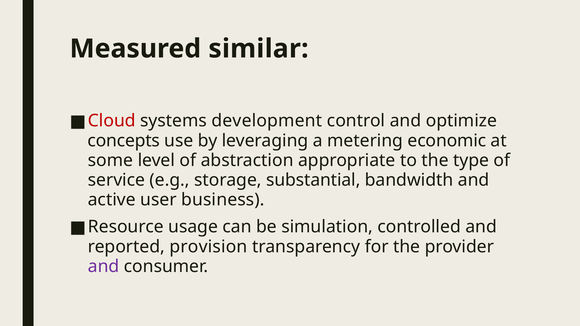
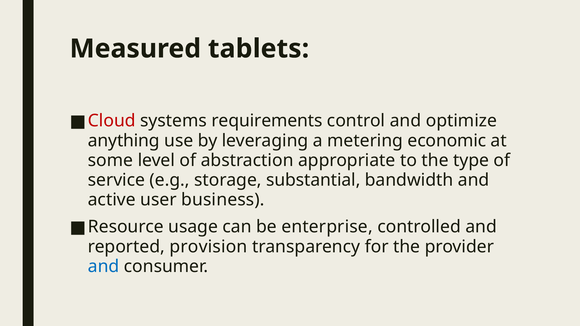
similar: similar -> tablets (259, 49)
development: development -> requirements (267, 121)
concepts: concepts -> anything (124, 141)
simulation: simulation -> enterprise (327, 227)
and colour: purple -> blue (104, 267)
